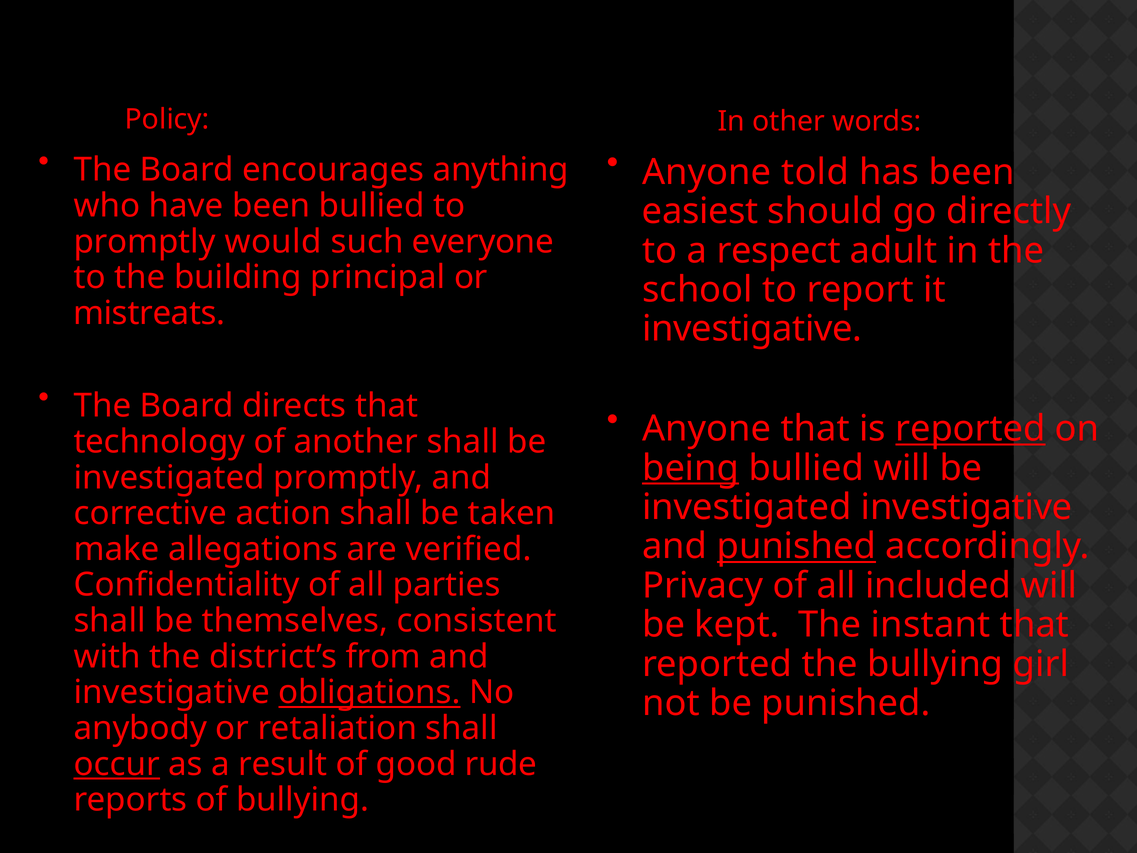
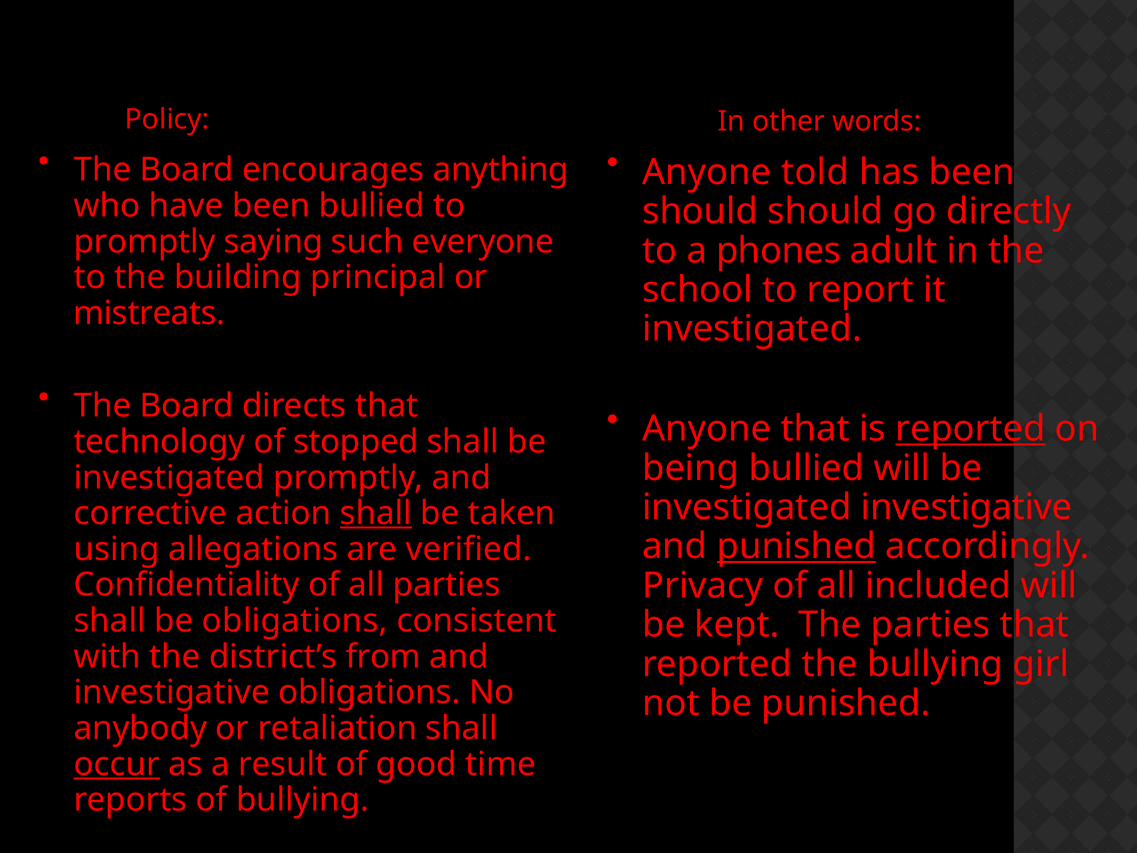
easiest: easiest -> should (700, 211)
would: would -> saying (273, 242)
respect: respect -> phones (779, 250)
investigative: investigative -> investigated (752, 329)
another: another -> stopped (356, 442)
being underline: present -> none (691, 468)
shall underline: none -> present (376, 513)
make: make -> using (117, 549)
be themselves: themselves -> obligations (295, 621)
The instant: instant -> parties (931, 625)
obligations underline: present -> none (369, 692)
rude: rude -> time (501, 764)
